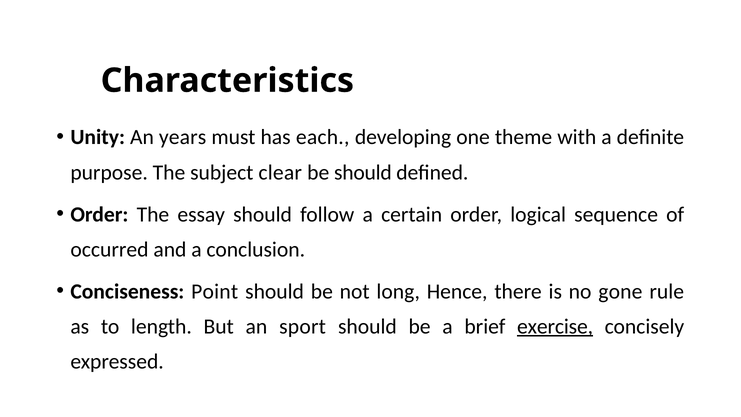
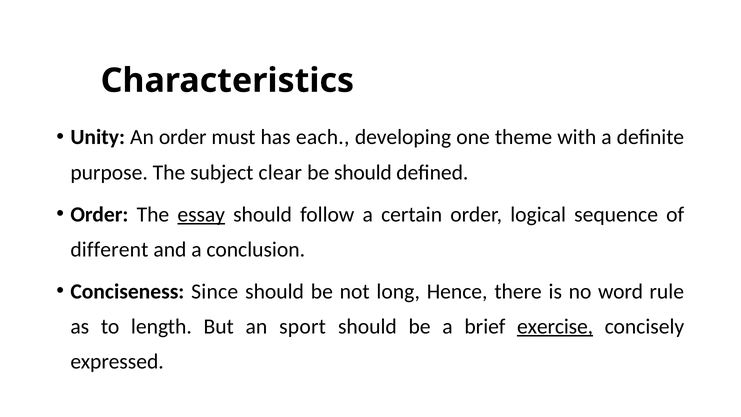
An years: years -> order (183, 137)
essay underline: none -> present (201, 214)
occurred: occurred -> different (109, 249)
Point: Point -> Since (215, 291)
gone: gone -> word (621, 291)
